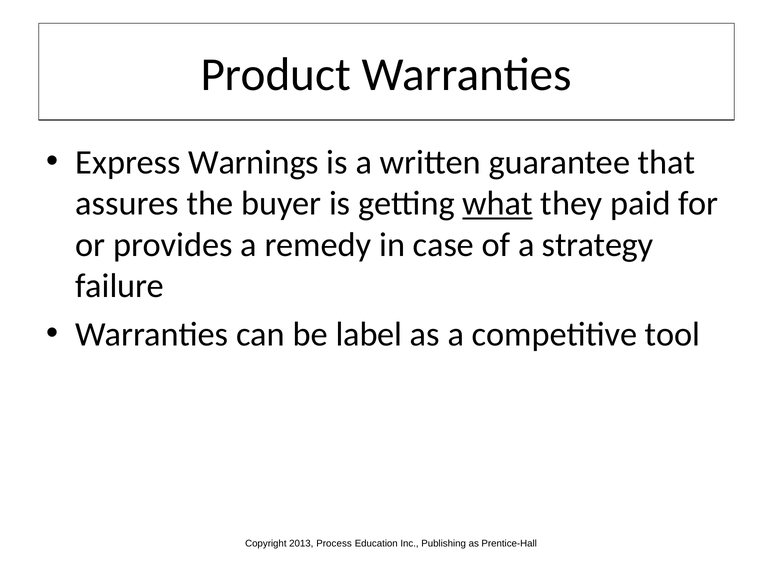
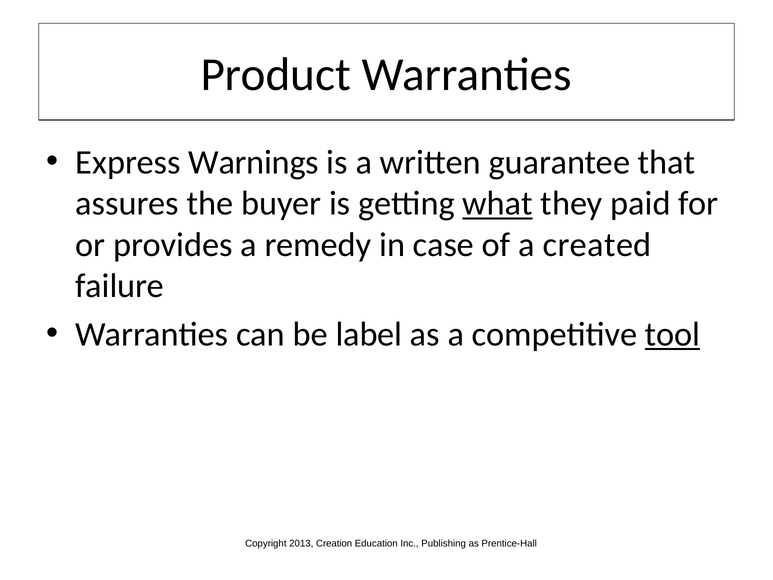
strategy: strategy -> created (597, 245)
tool underline: none -> present (673, 334)
Process: Process -> Creation (334, 543)
